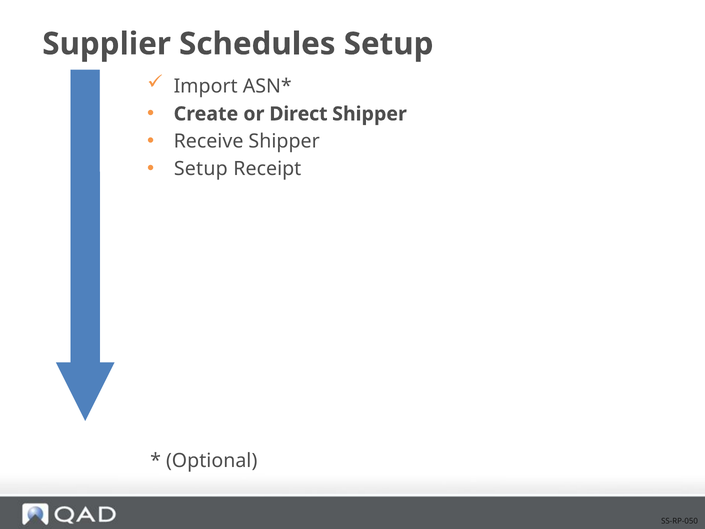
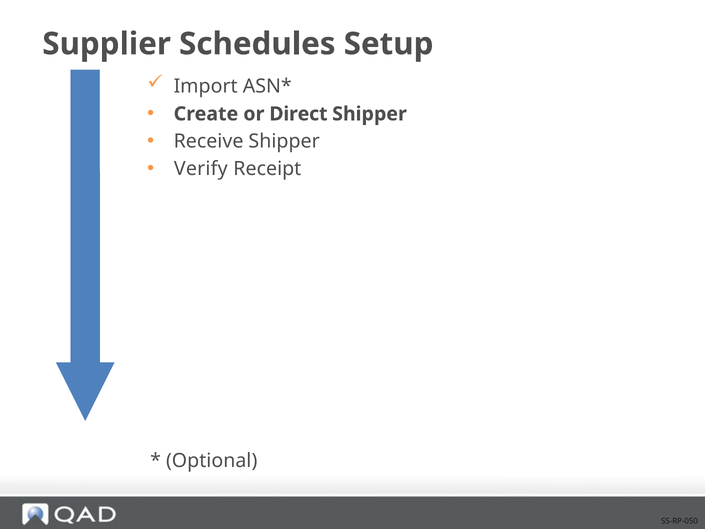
Setup: Setup -> Verify (201, 169)
